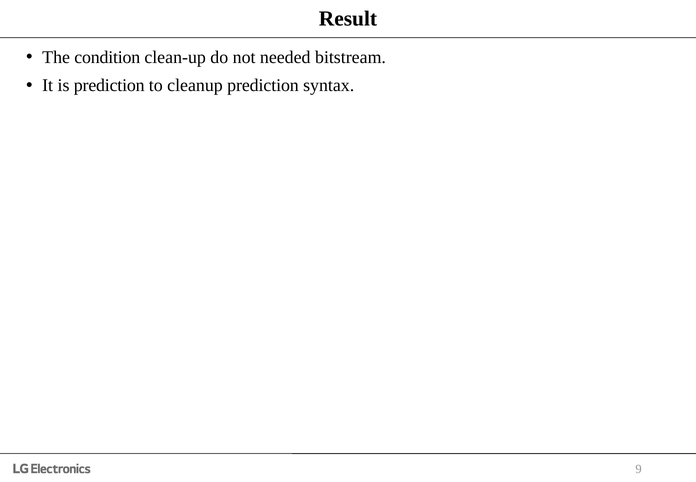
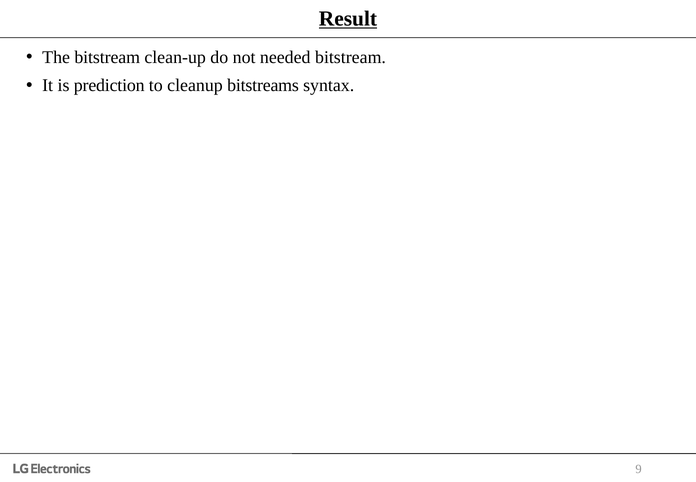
Result underline: none -> present (348, 19)
The condition: condition -> bitstream (107, 57)
cleanup prediction: prediction -> bitstreams (263, 85)
